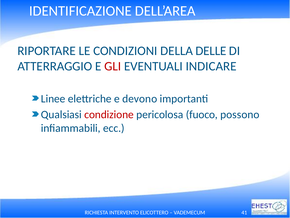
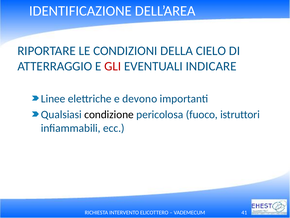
DELLE: DELLE -> CIELO (211, 51)
condizione colour: red -> black (109, 114)
possono: possono -> istruttori (240, 114)
